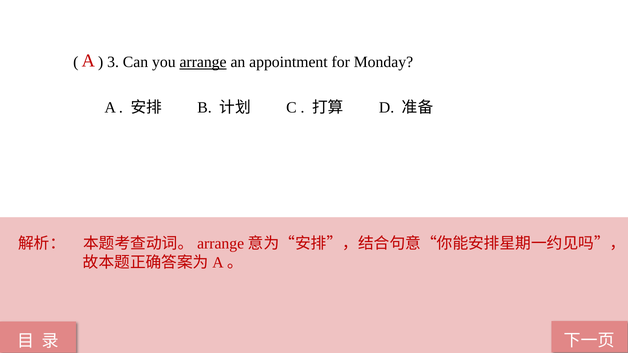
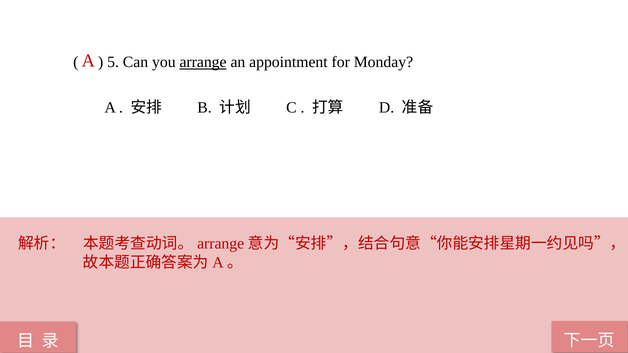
3: 3 -> 5 (113, 62)
